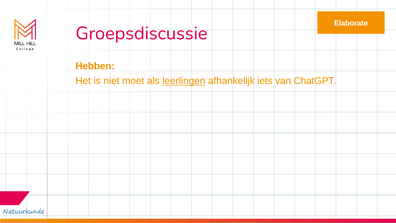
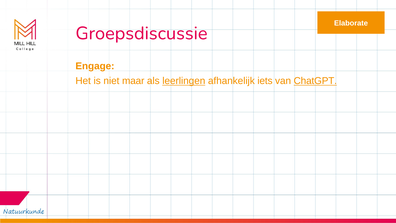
Hebben: Hebben -> Engage (95, 66)
moet: moet -> maar (133, 81)
ChatGPT underline: none -> present (315, 81)
